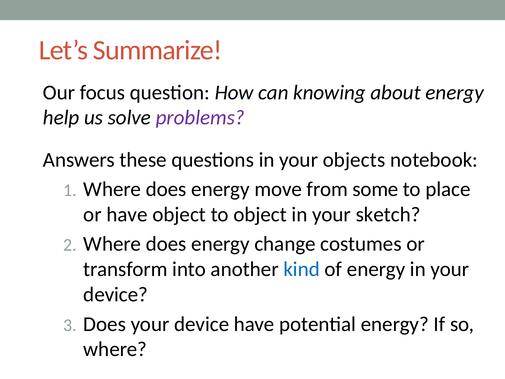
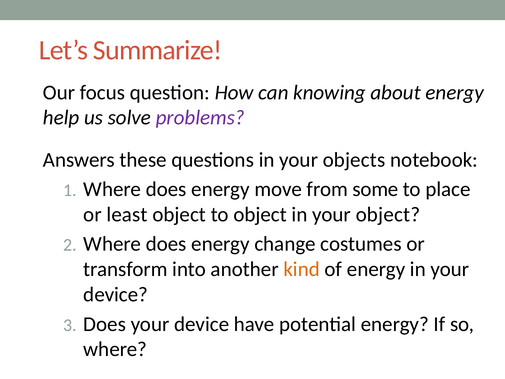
or have: have -> least (127, 214)
your sketch: sketch -> object (388, 214)
kind colour: blue -> orange (302, 269)
